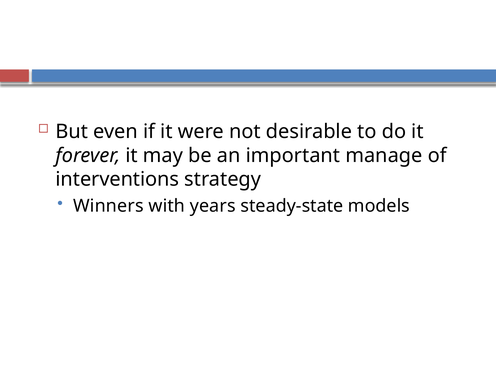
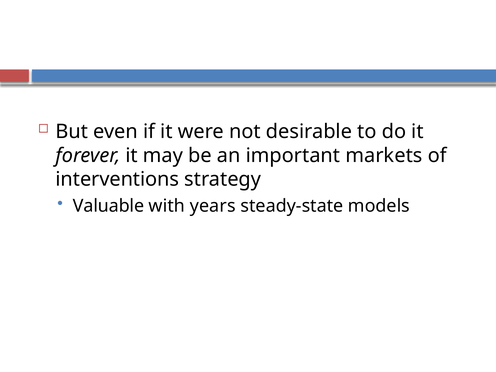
manage: manage -> markets (384, 155)
Winners: Winners -> Valuable (108, 206)
